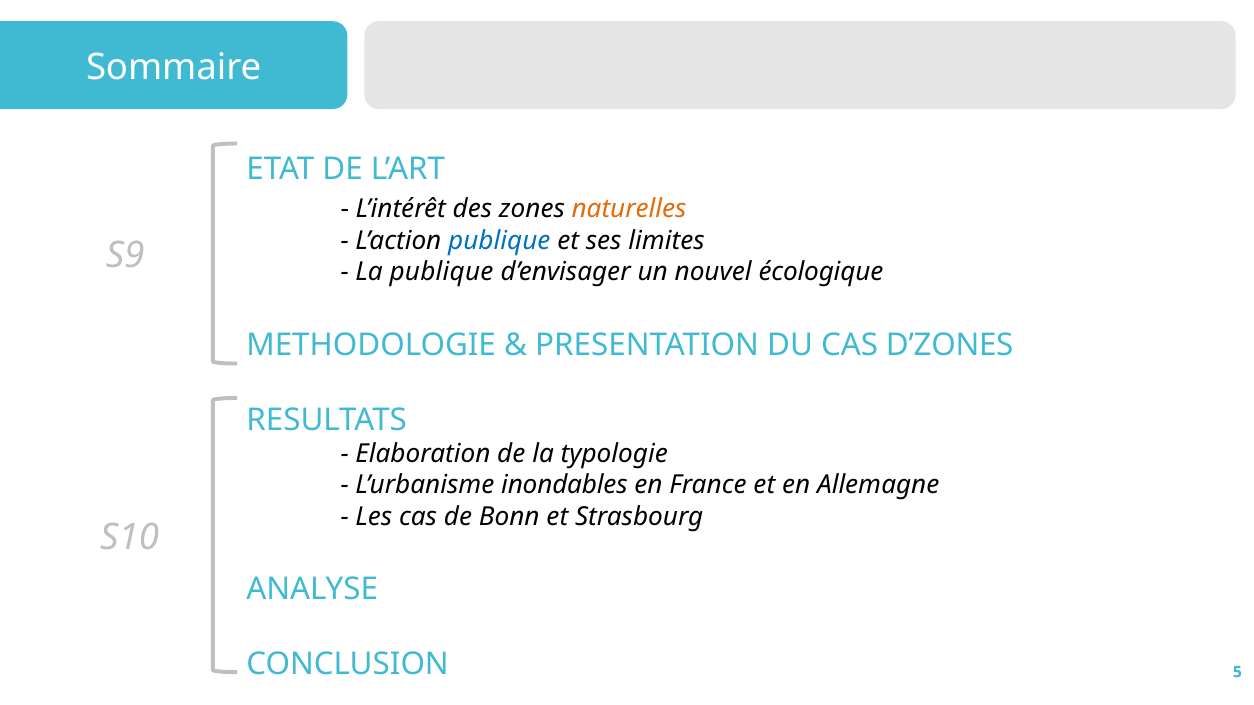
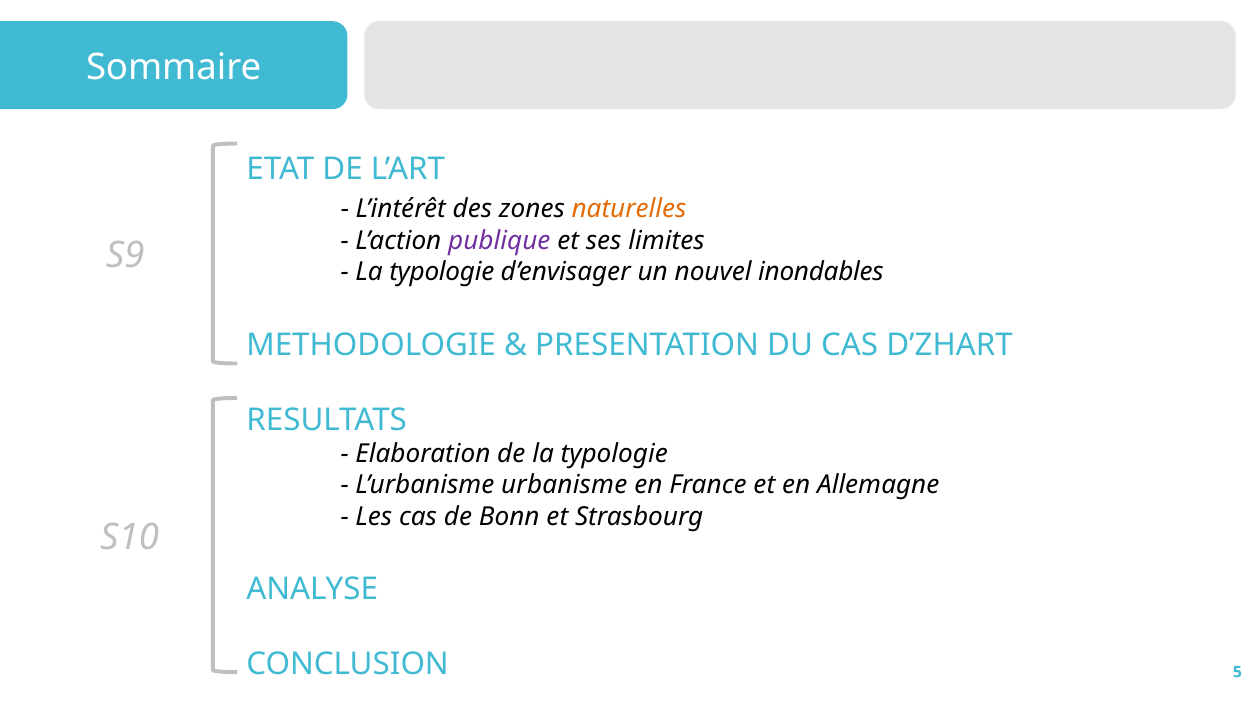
publique colour: blue -> purple (499, 241)
publique: publique -> typologie (442, 272)
écologique: écologique -> inondables (821, 272)
D’ZONES: D’ZONES -> D’ZHART (950, 345)
inondables: inondables -> urbanisme (564, 486)
